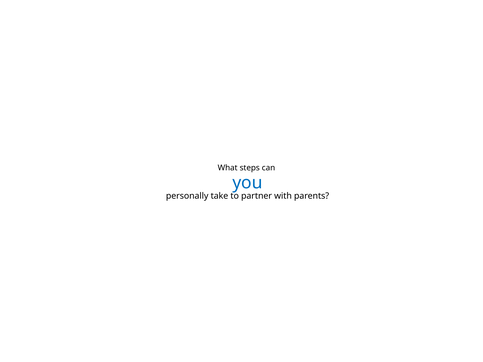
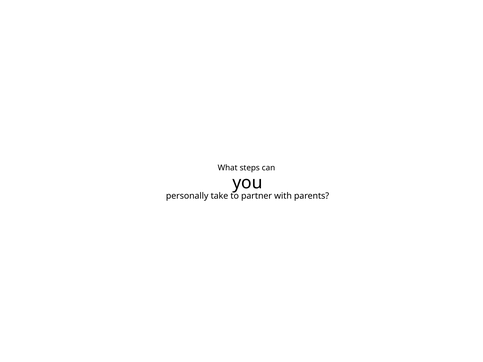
you colour: blue -> black (248, 183)
